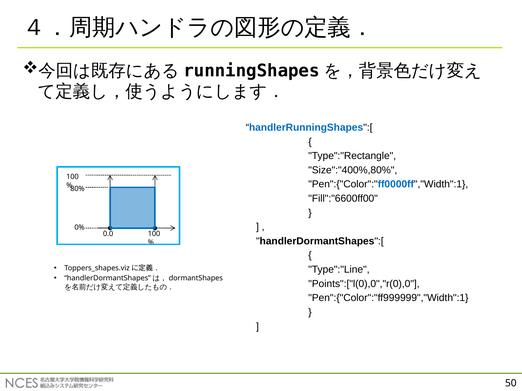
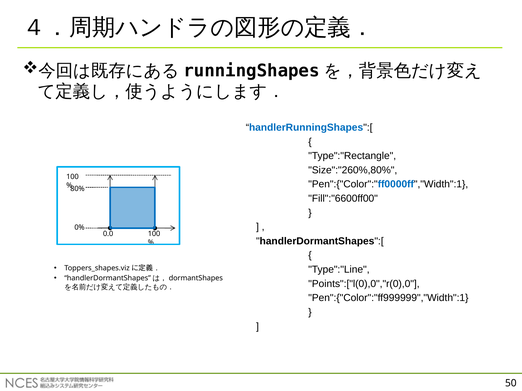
Size":"400%,80%: Size":"400%,80% -> Size":"260%,80% (353, 170)
